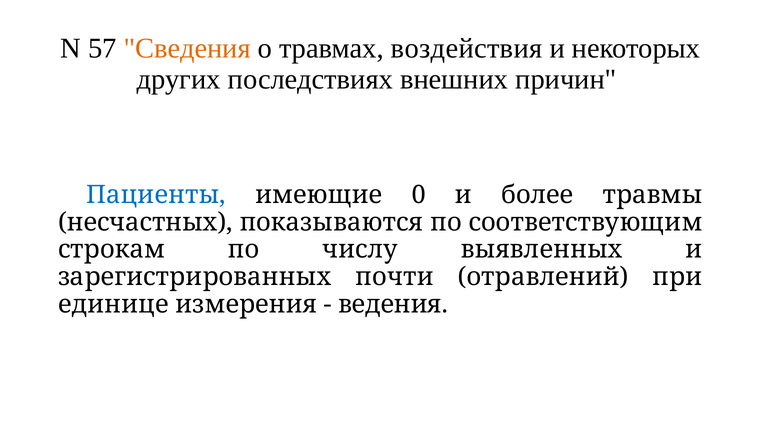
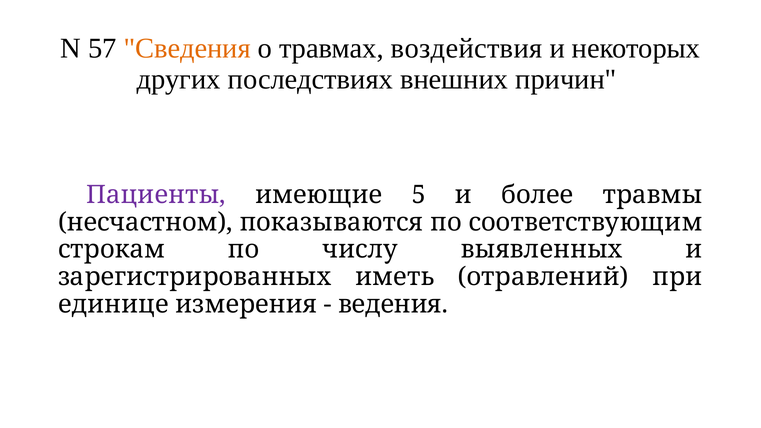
Пациенты colour: blue -> purple (156, 195)
0: 0 -> 5 (419, 195)
несчастных: несчастных -> несчастном (145, 222)
почти: почти -> иметь (395, 277)
